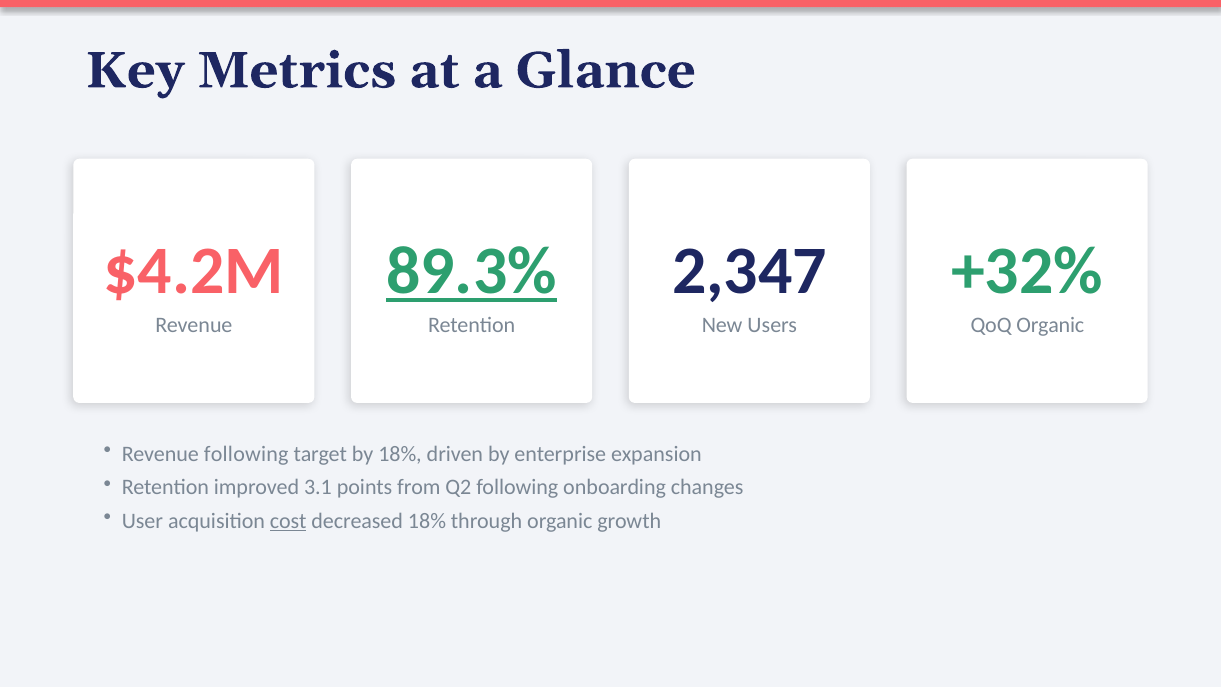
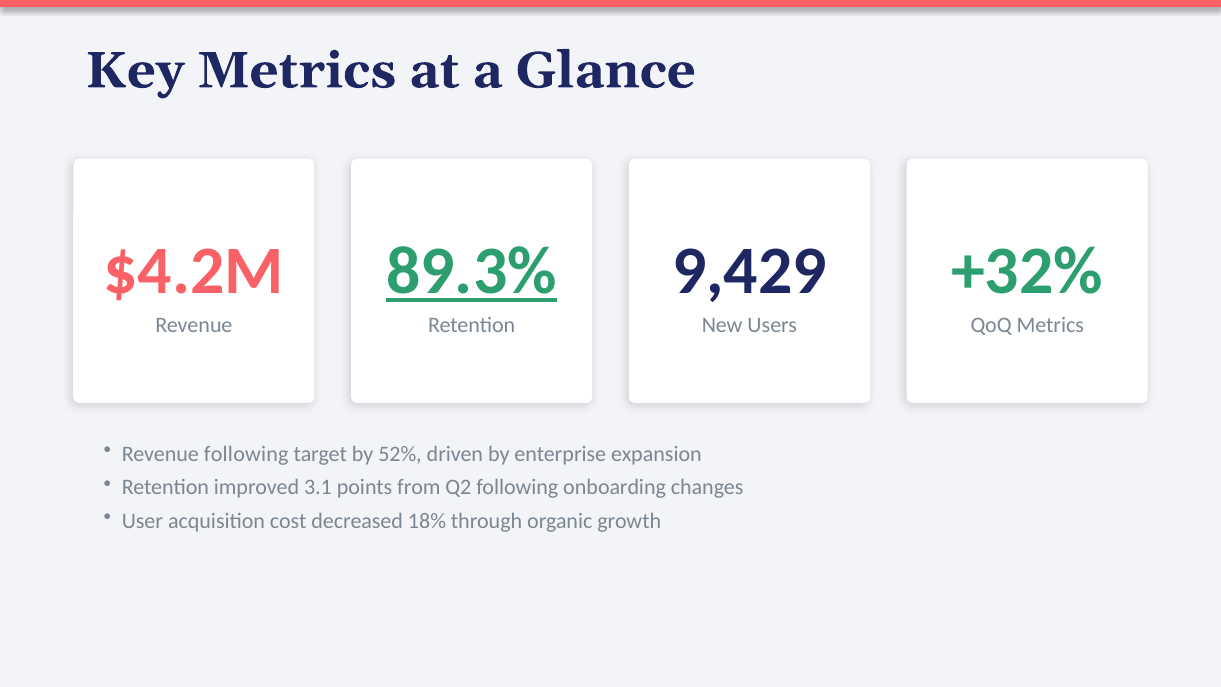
2,347: 2,347 -> 9,429 (749, 271)
QoQ Organic: Organic -> Metrics (1050, 325)
by 18%: 18% -> 52% (400, 454)
cost underline: present -> none (288, 521)
